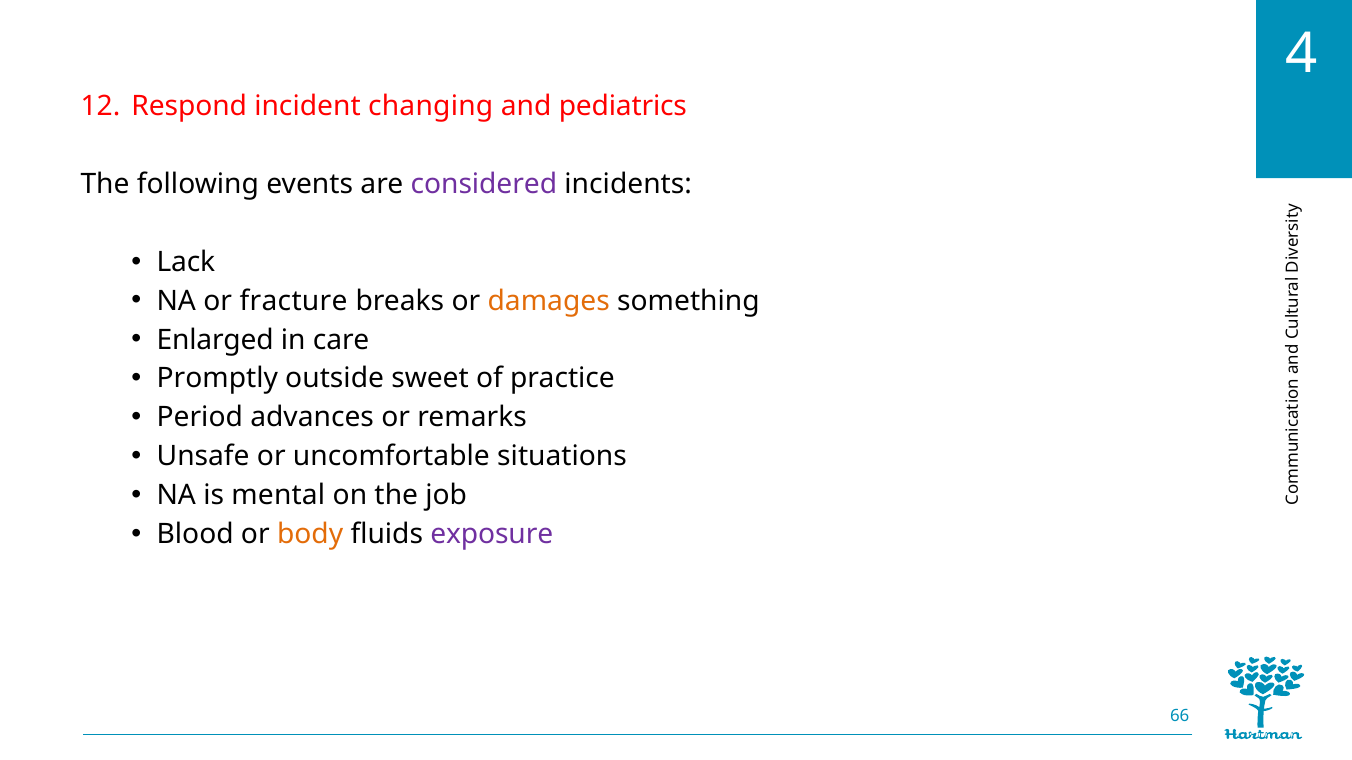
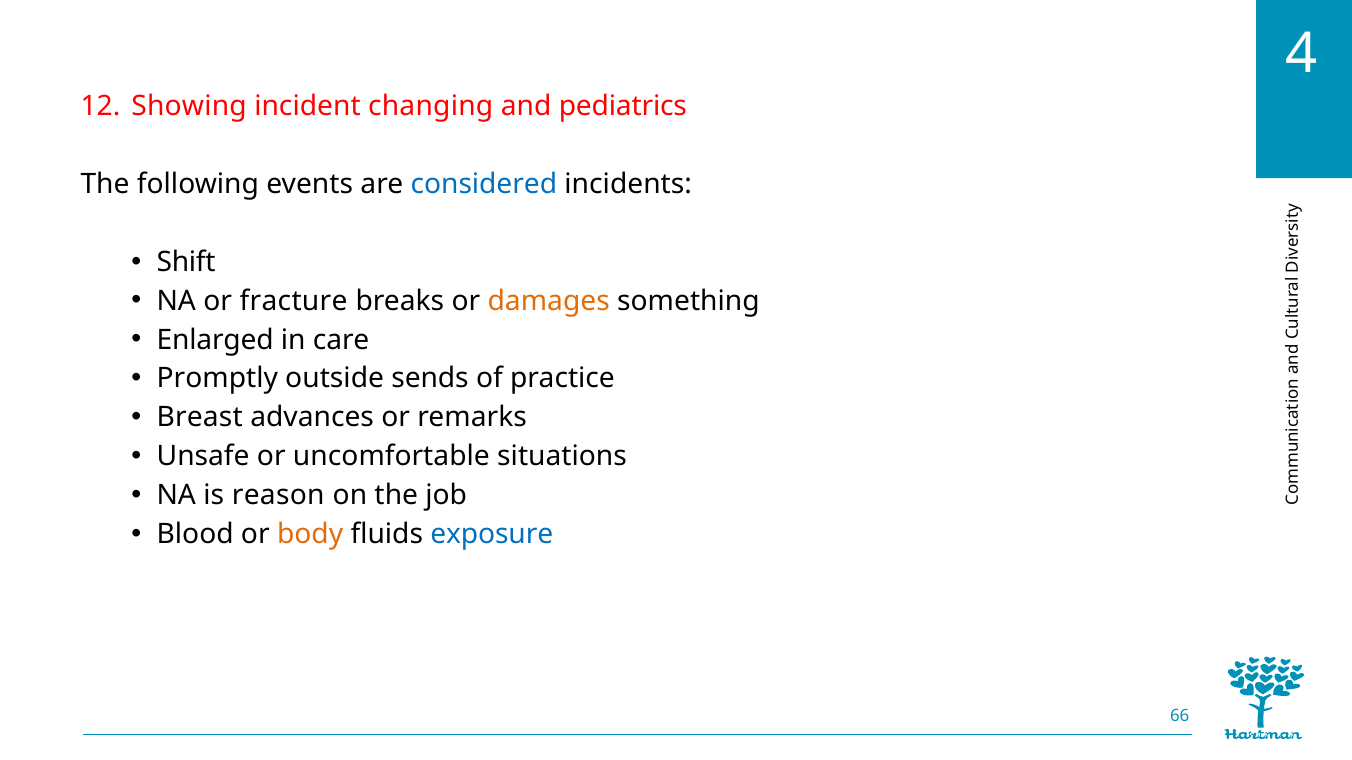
Respond: Respond -> Showing (189, 107)
considered colour: purple -> blue (484, 184)
Lack: Lack -> Shift (186, 262)
sweet: sweet -> sends (430, 379)
Period: Period -> Breast (200, 418)
mental: mental -> reason (278, 495)
exposure colour: purple -> blue (492, 534)
